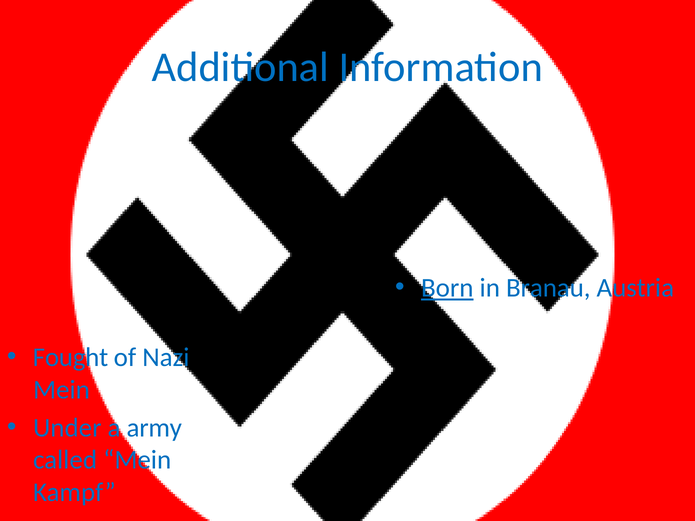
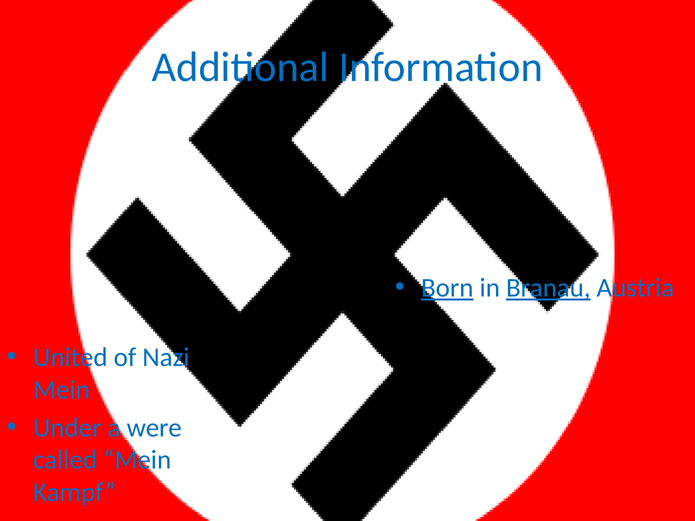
Branau underline: none -> present (548, 288)
Fought: Fought -> United (70, 358)
army: army -> were (154, 428)
